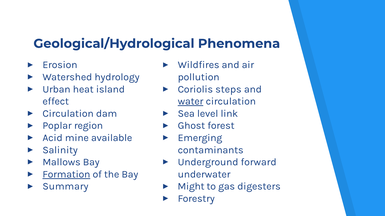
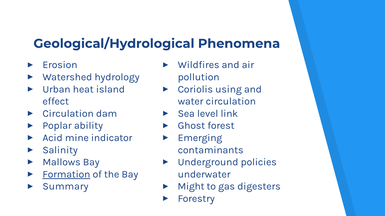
steps: steps -> using (228, 89)
water underline: present -> none (191, 102)
region: region -> ability (88, 126)
available: available -> indicator (112, 138)
forward: forward -> policies (259, 163)
